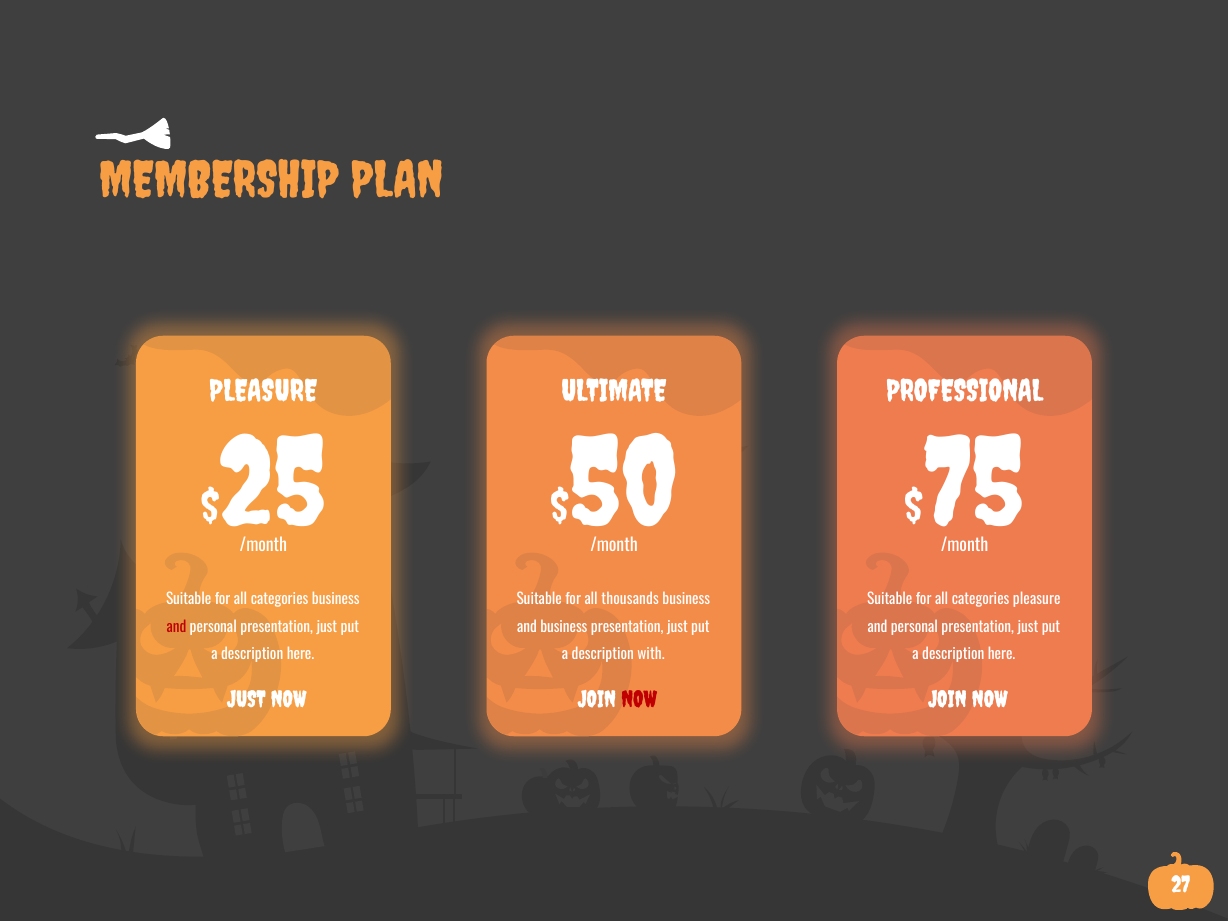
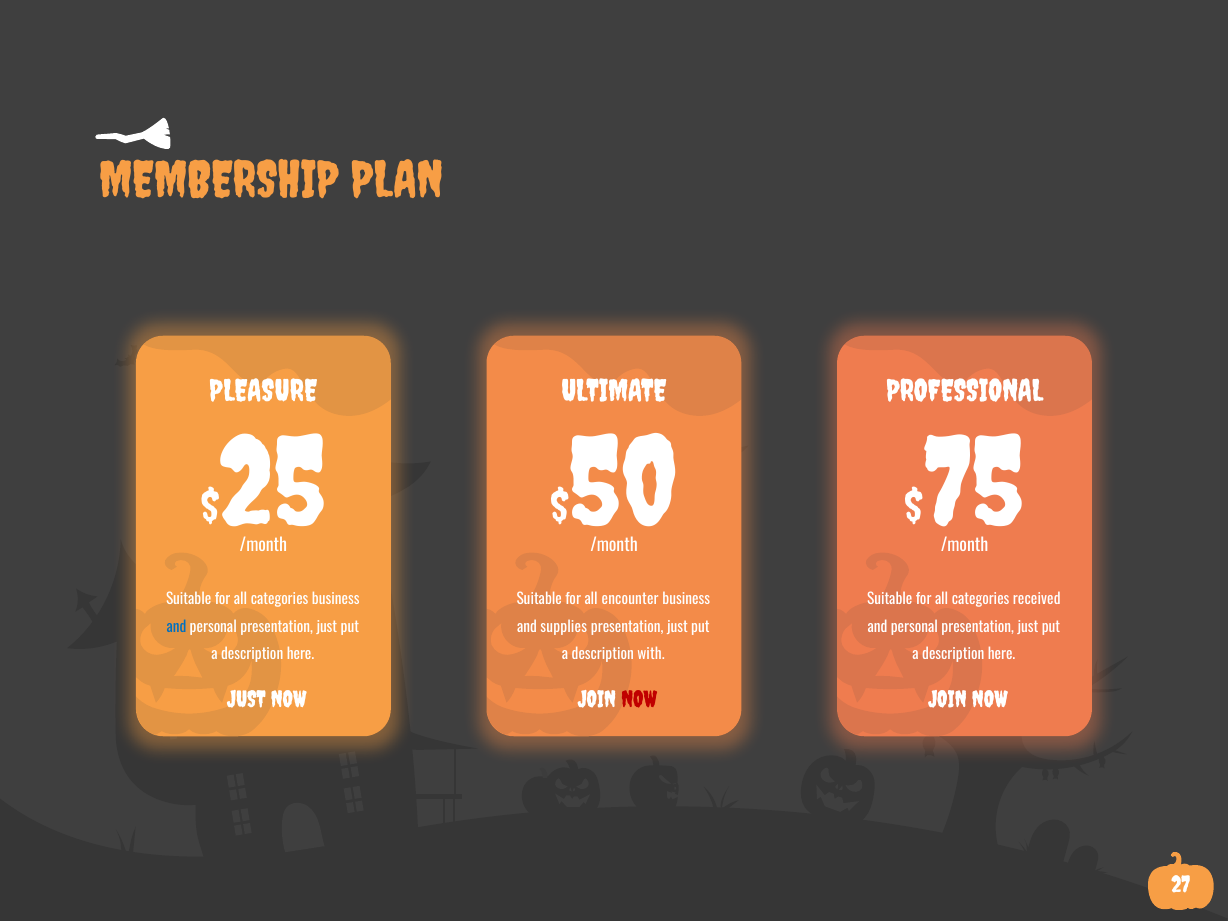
thousands: thousands -> encounter (630, 599)
categories pleasure: pleasure -> received (1037, 599)
and colour: red -> blue (176, 627)
and business: business -> supplies (564, 627)
